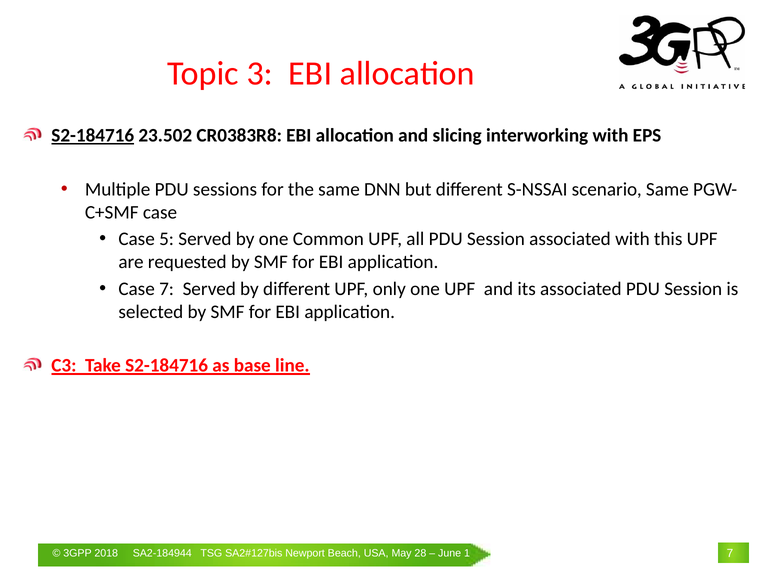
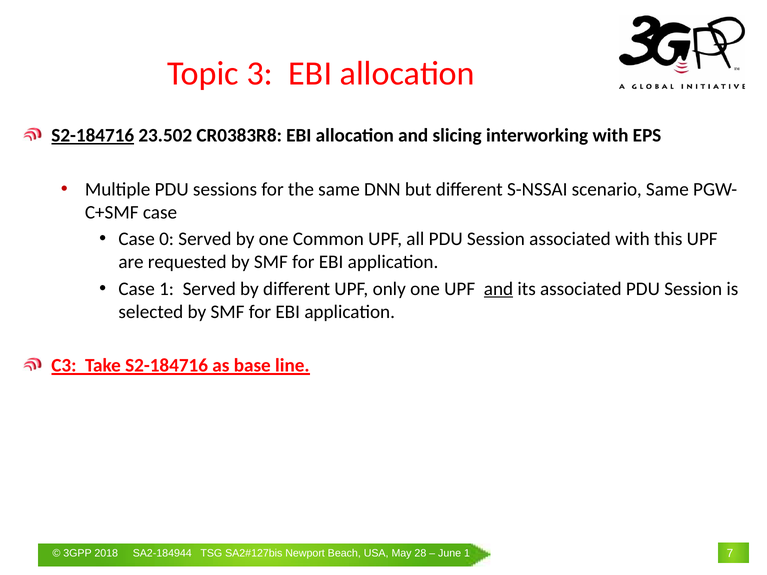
5: 5 -> 0 (167, 239)
Case 7: 7 -> 1 (167, 289)
and underline: none -> present (498, 289)
